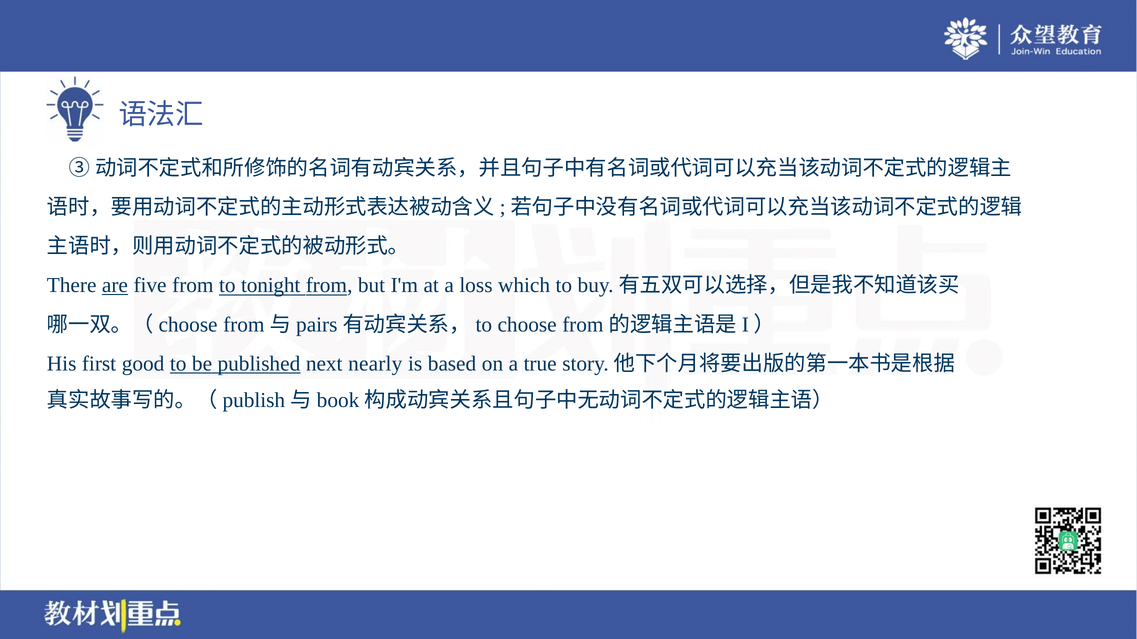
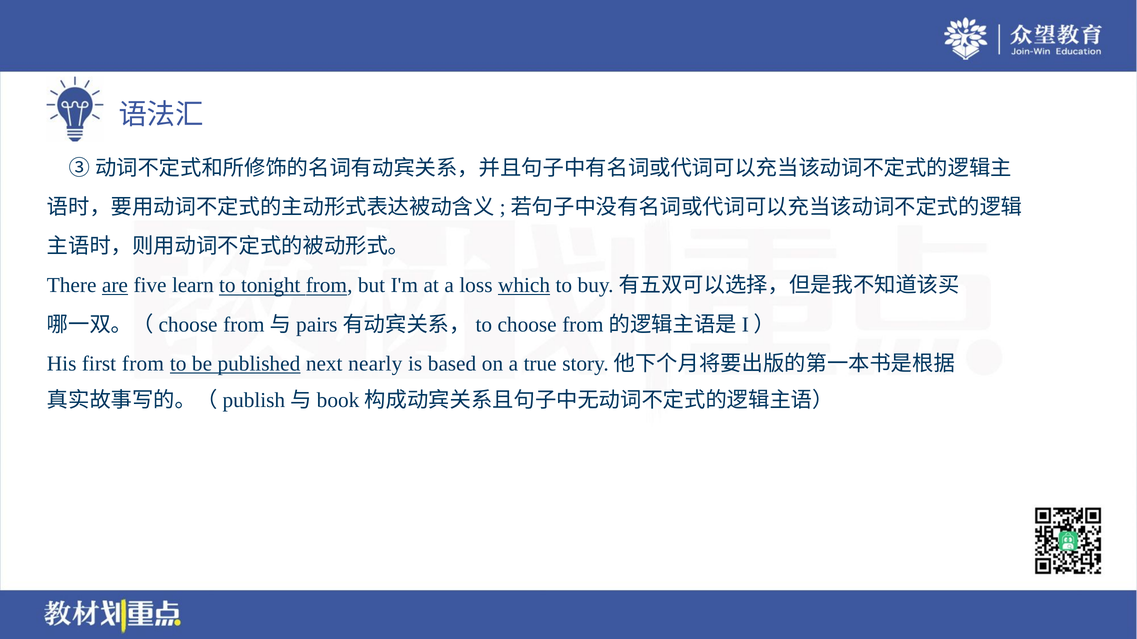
five from: from -> learn (193, 286)
which underline: none -> present (524, 286)
first good: good -> from (143, 364)
